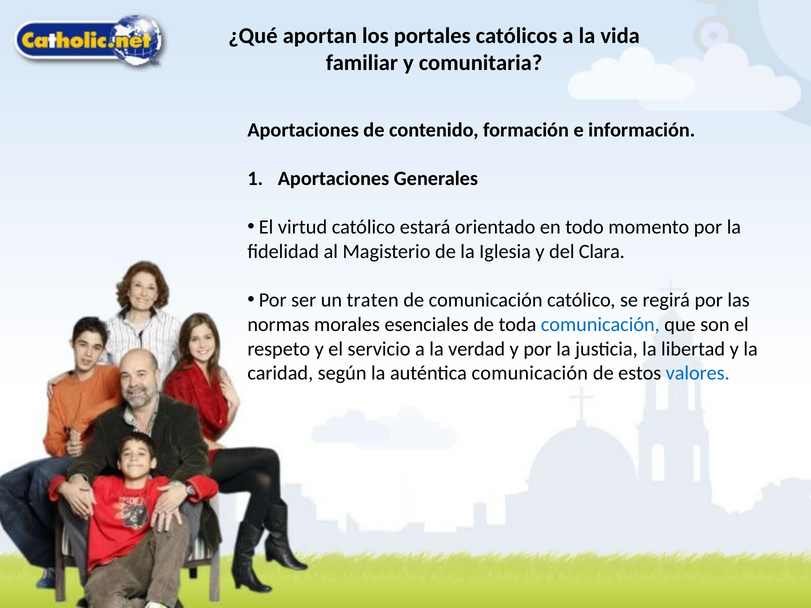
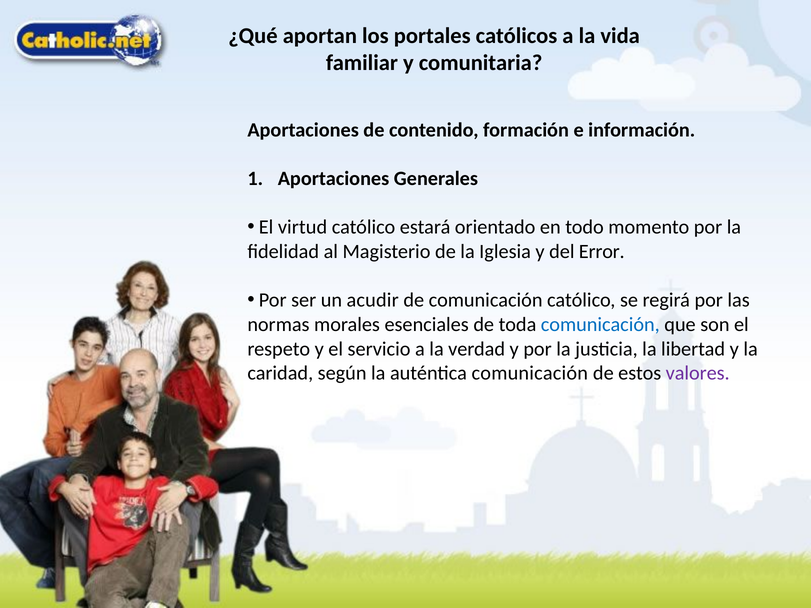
Clara: Clara -> Error (602, 252)
traten: traten -> acudir (373, 300)
valores colour: blue -> purple (698, 373)
